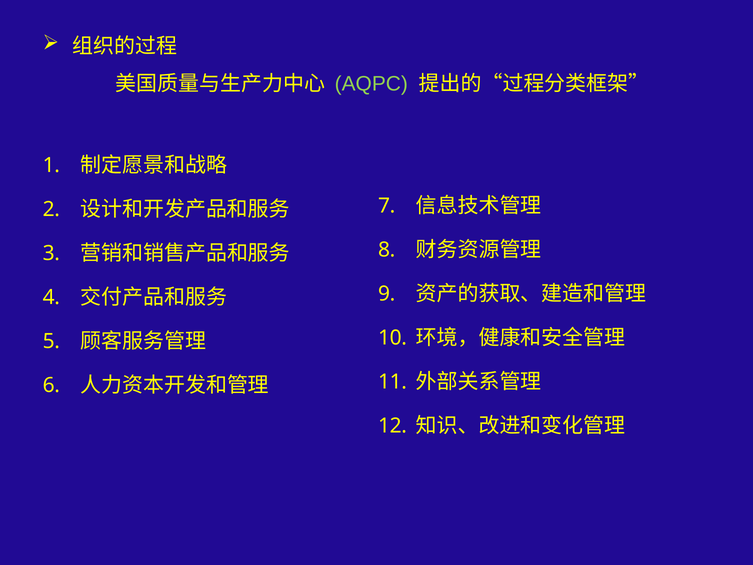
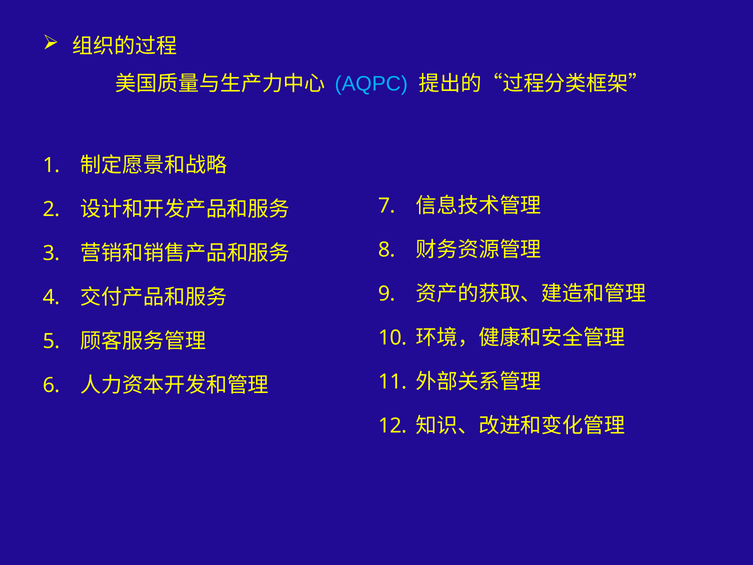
AQPC colour: light green -> light blue (371, 84)
